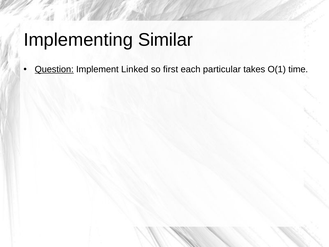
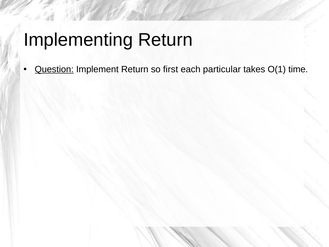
Implementing Similar: Similar -> Return (165, 40)
Implement Linked: Linked -> Return (135, 69)
